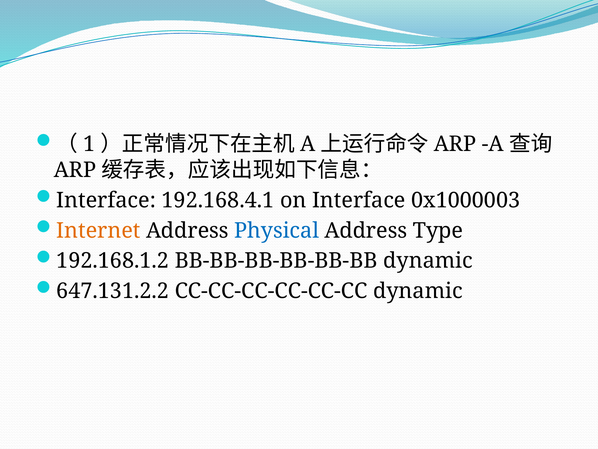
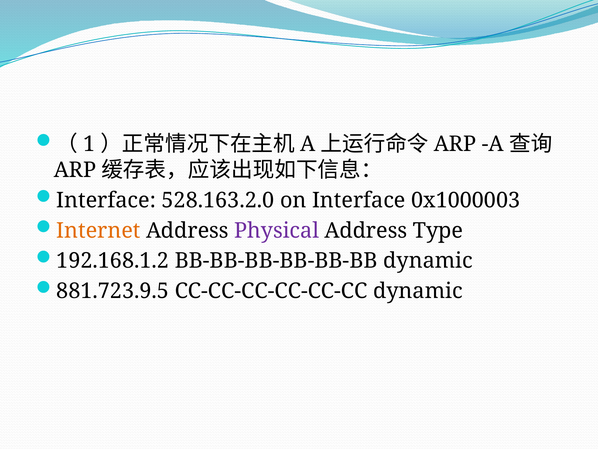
192.168.4.1: 192.168.4.1 -> 528.163.2.0 (218, 200)
Physical colour: blue -> purple (277, 230)
647.131.2.2: 647.131.2.2 -> 881.723.9.5 (113, 291)
